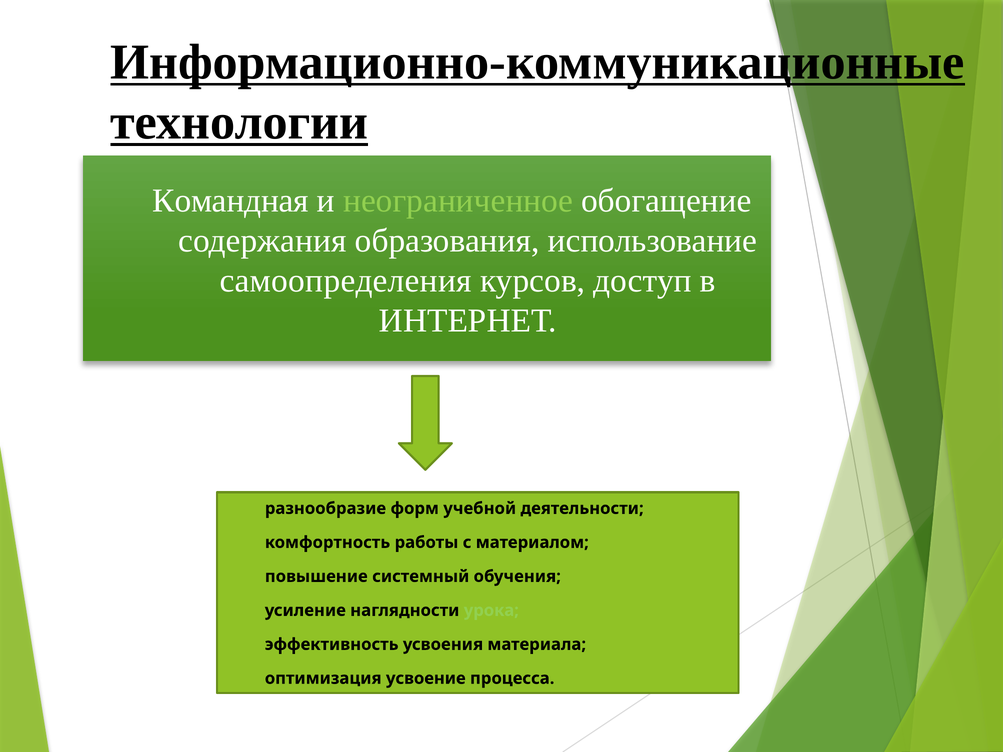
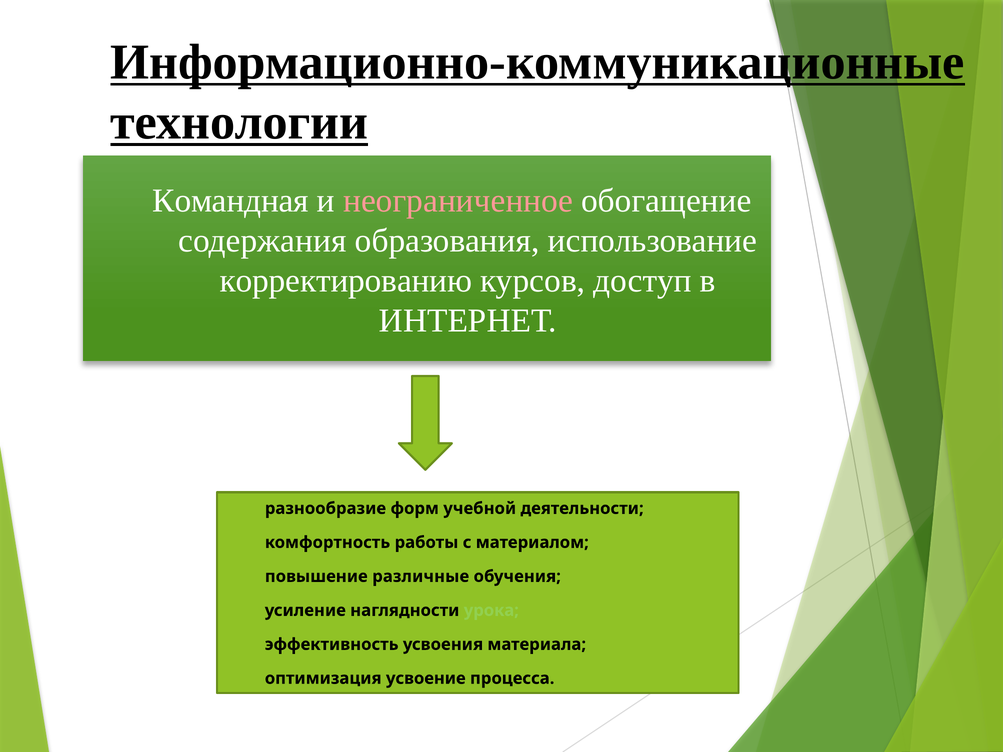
неограниченное colour: light green -> pink (458, 201)
самоопределения: самоопределения -> корректированию (346, 281)
системный: системный -> различные (421, 577)
